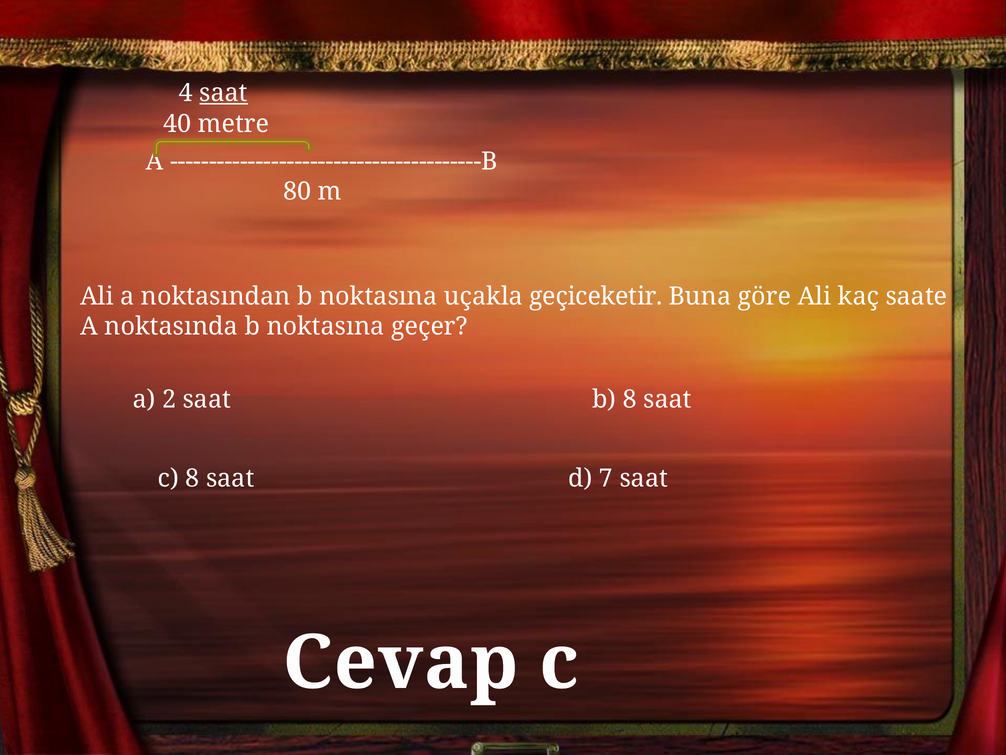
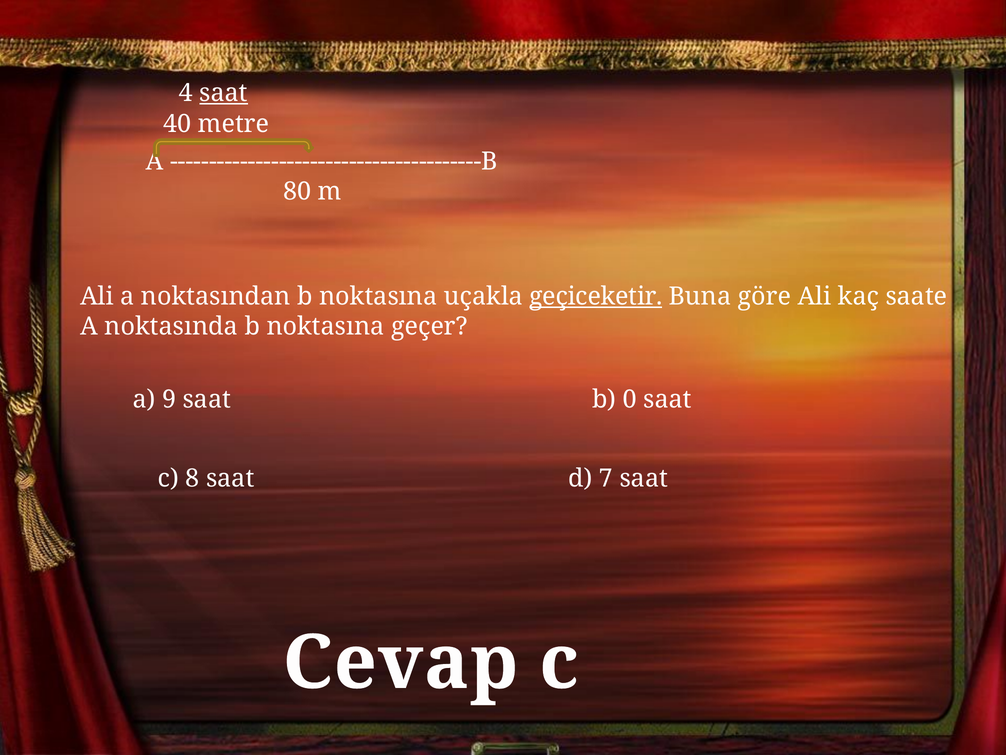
geçiceketir underline: none -> present (596, 296)
2: 2 -> 9 (169, 399)
b 8: 8 -> 0 (630, 399)
